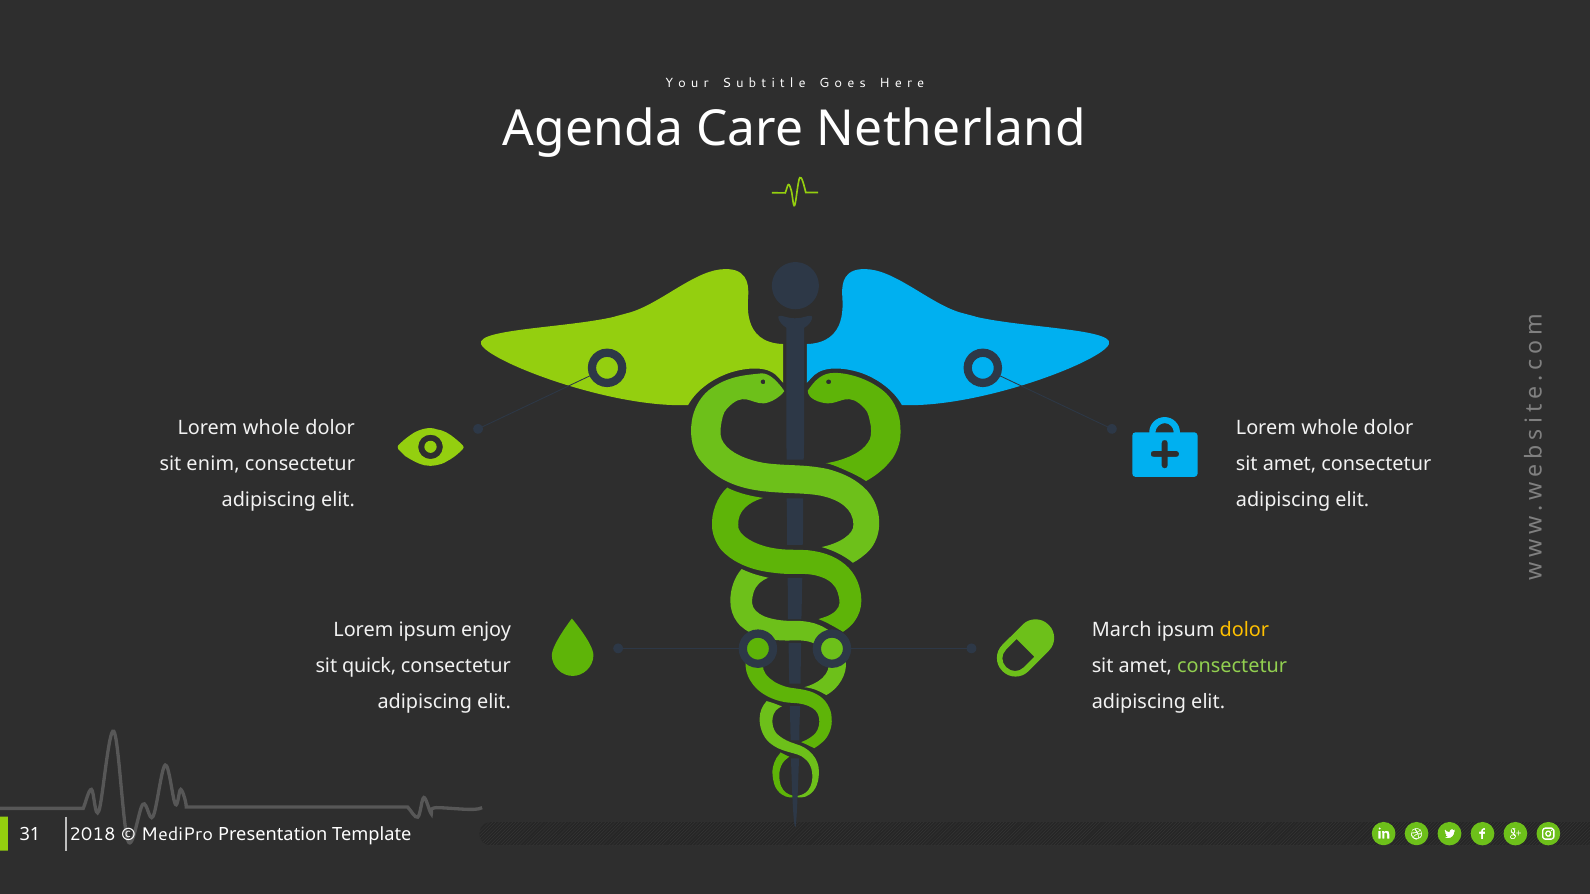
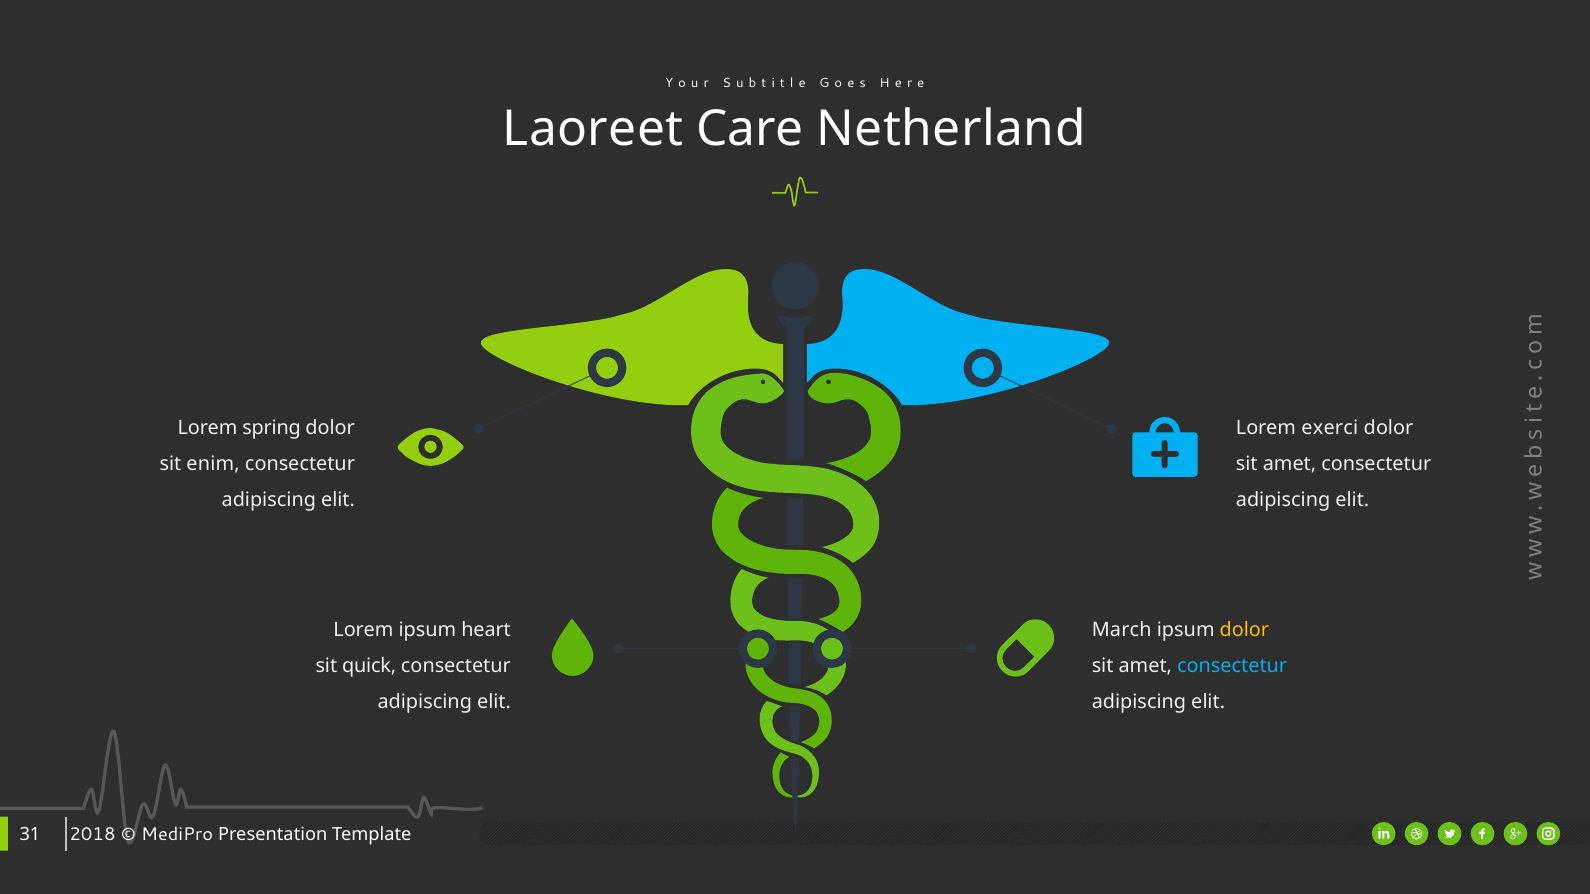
Agenda: Agenda -> Laoreet (593, 129)
whole: whole -> spring (272, 428)
whole: whole -> exerci (1330, 428)
enjoy: enjoy -> heart (486, 630)
consectetur colour: light green -> light blue (1232, 666)
